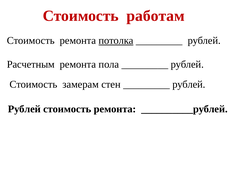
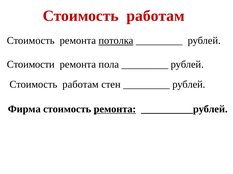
Расчетным: Расчетным -> Стоимости (31, 65)
замерам: замерам -> работам (81, 85)
Рублей: Рублей -> Фирма (24, 109)
ремонта underline: none -> present (115, 109)
